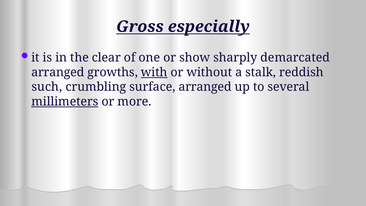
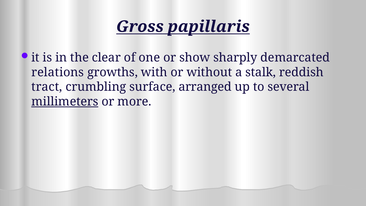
especially: especially -> papillaris (209, 27)
arranged: arranged -> relations (58, 72)
with underline: present -> none (154, 72)
such: such -> tract (47, 87)
